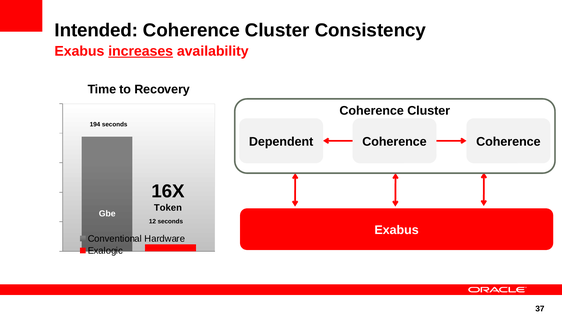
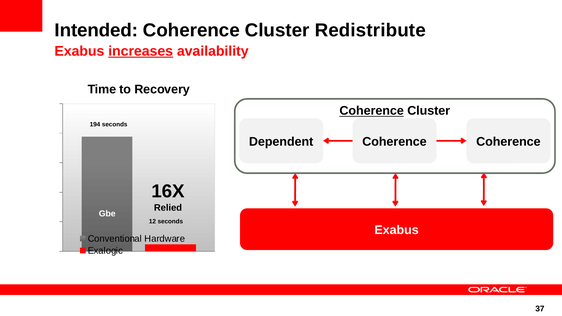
Consistency: Consistency -> Redistribute (370, 30)
Coherence underline: none -> present (372, 111)
Token: Token -> Relied (168, 208)
